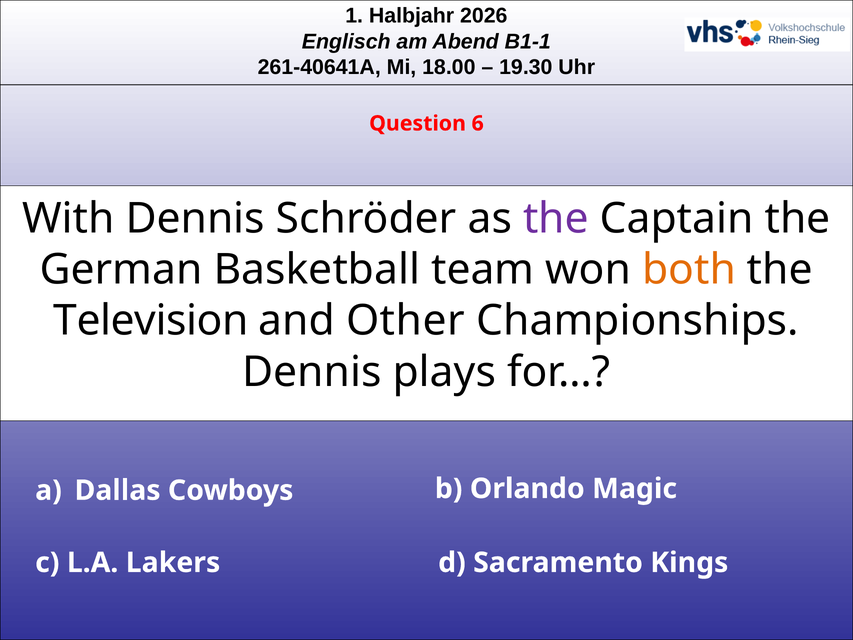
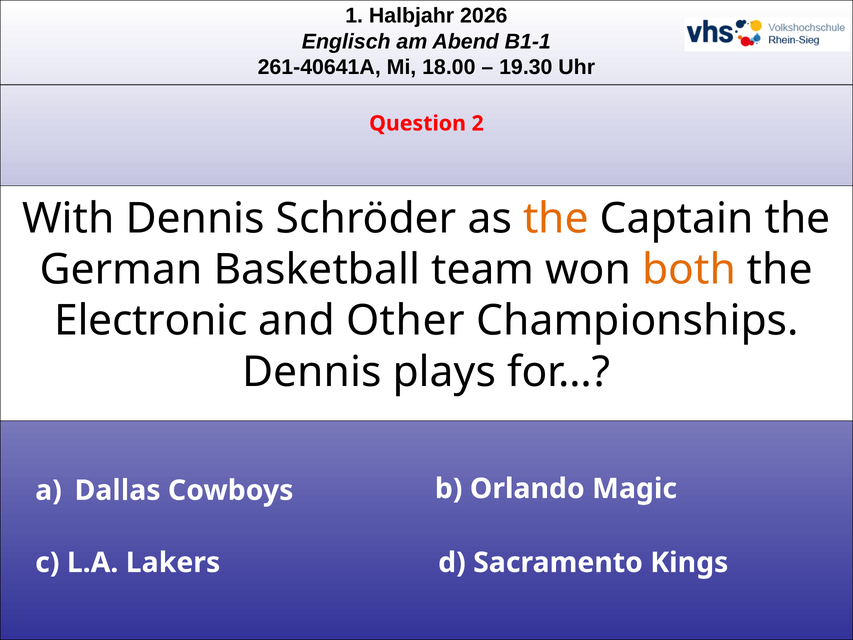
6: 6 -> 2 (478, 123)
the colour: purple -> orange (556, 218)
Television: Television -> Electronic (151, 321)
